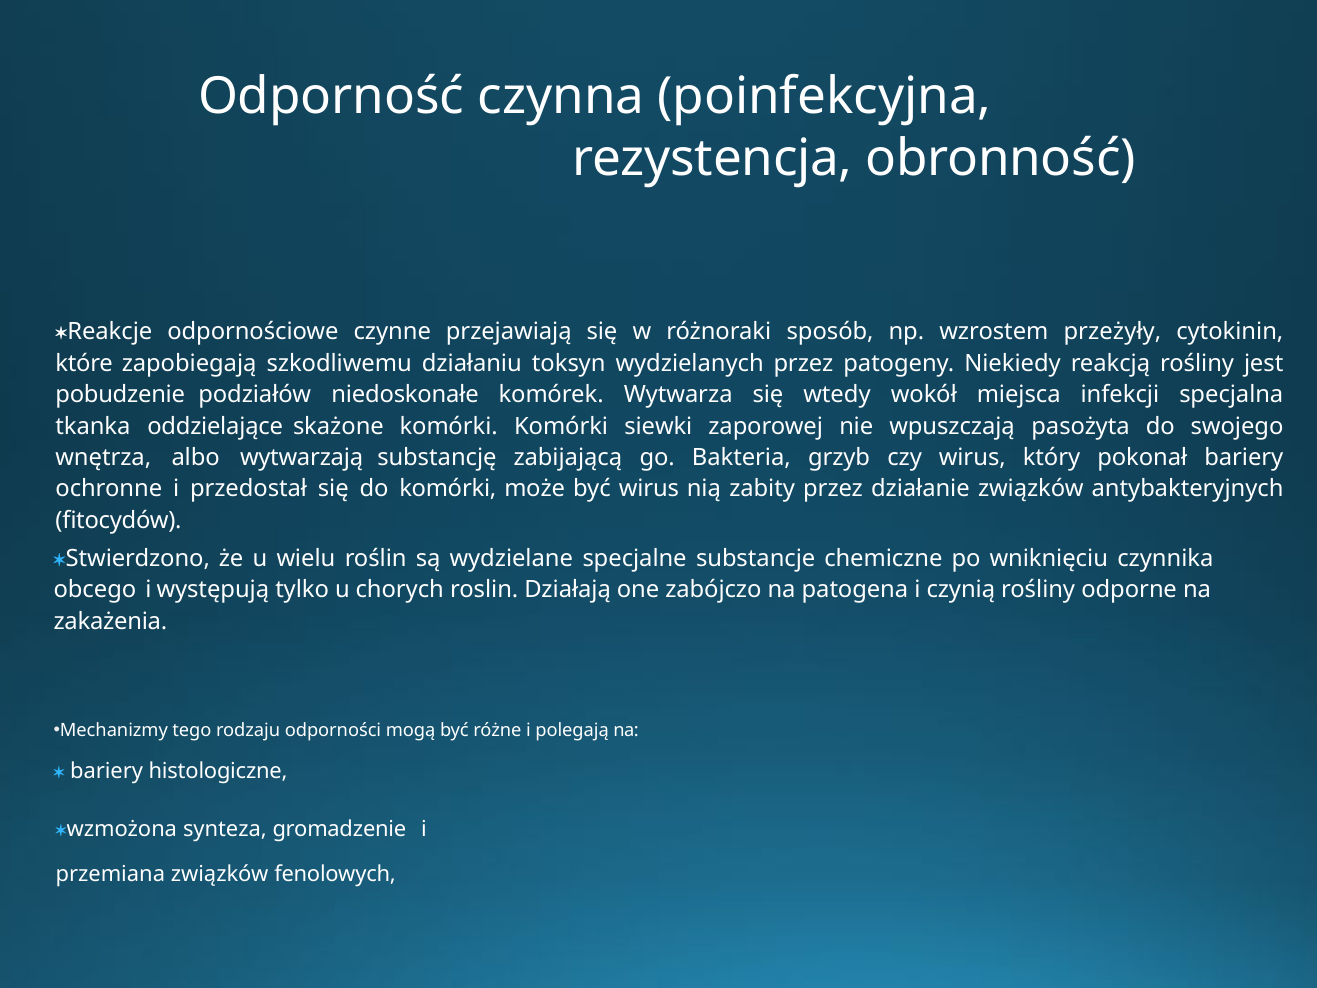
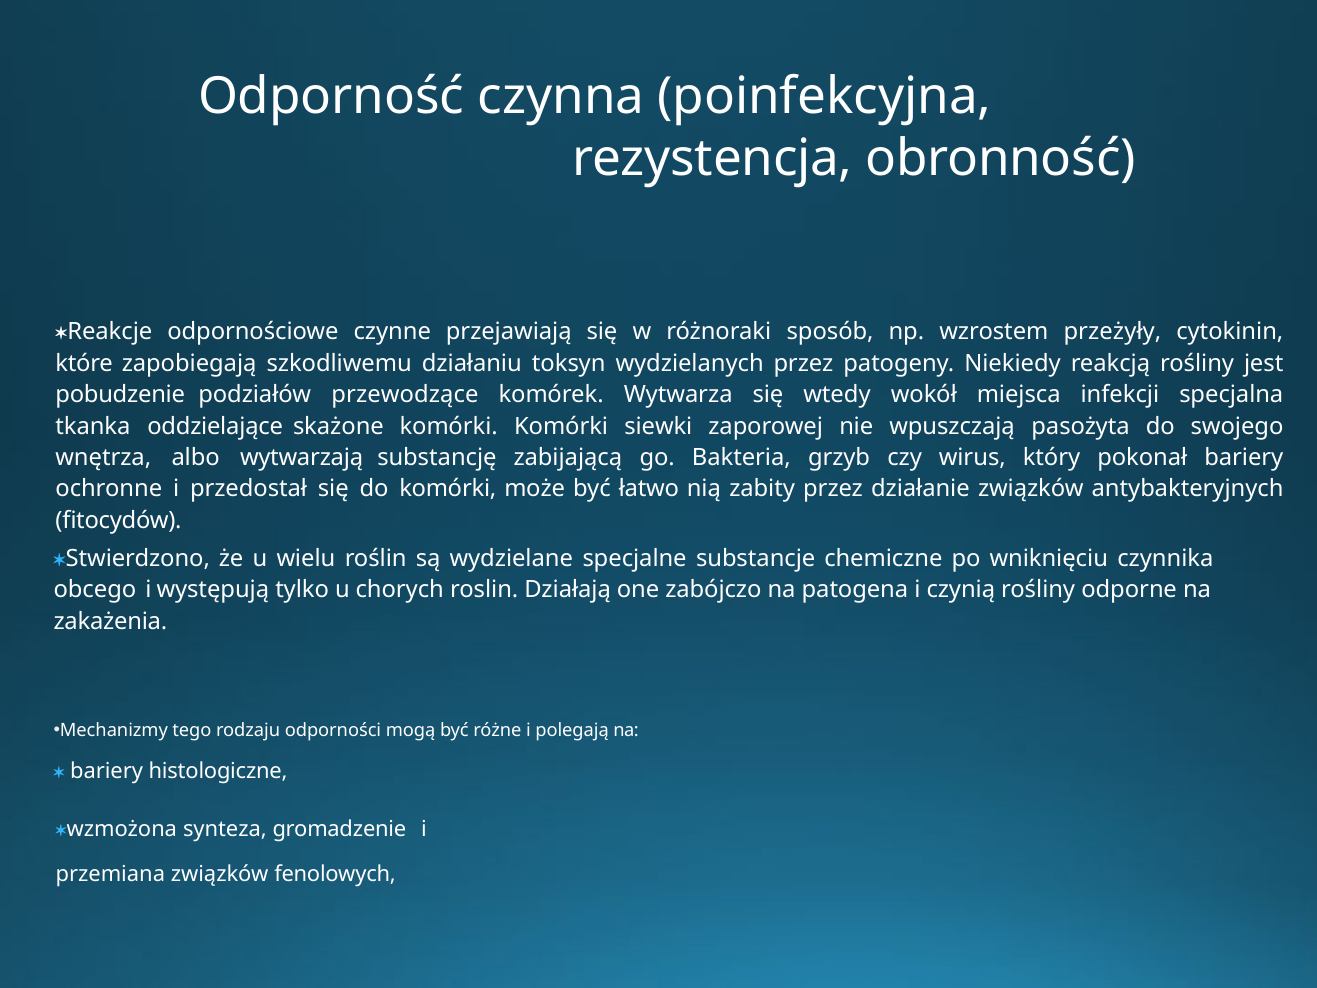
niedoskonałe: niedoskonałe -> przewodzące (405, 395)
być wirus: wirus -> łatwo (649, 489)
